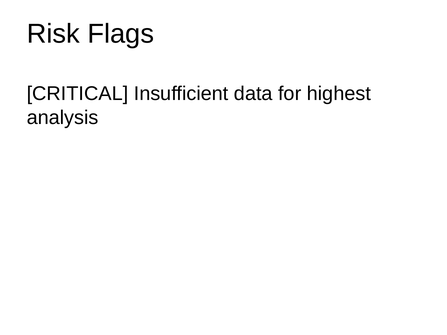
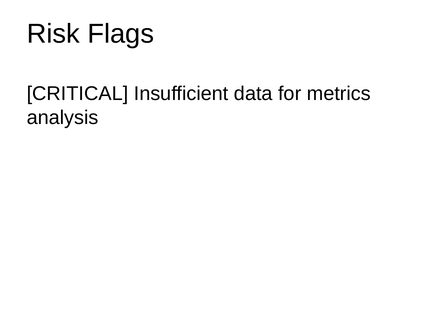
highest: highest -> metrics (339, 94)
